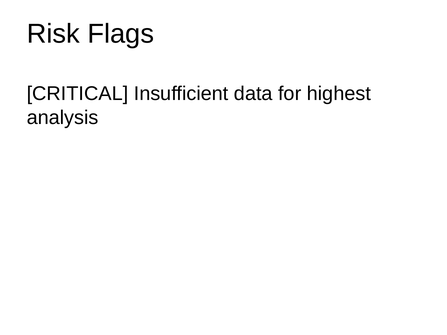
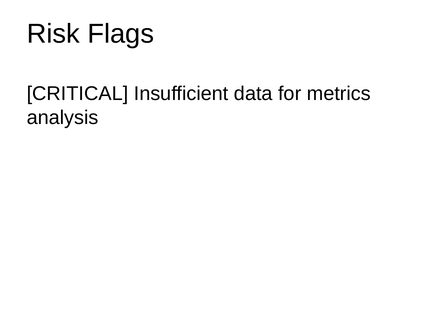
highest: highest -> metrics (339, 94)
